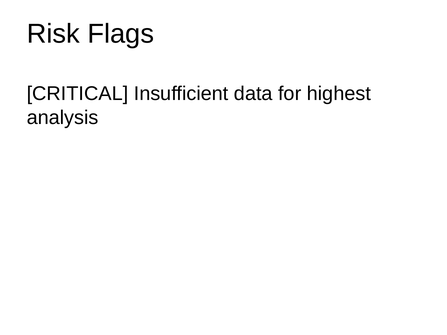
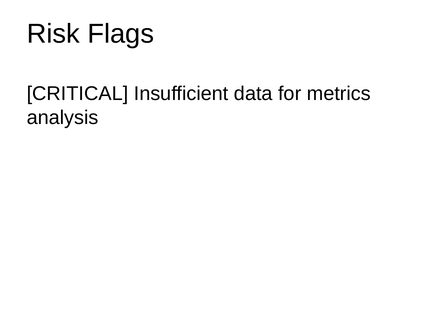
highest: highest -> metrics (339, 94)
